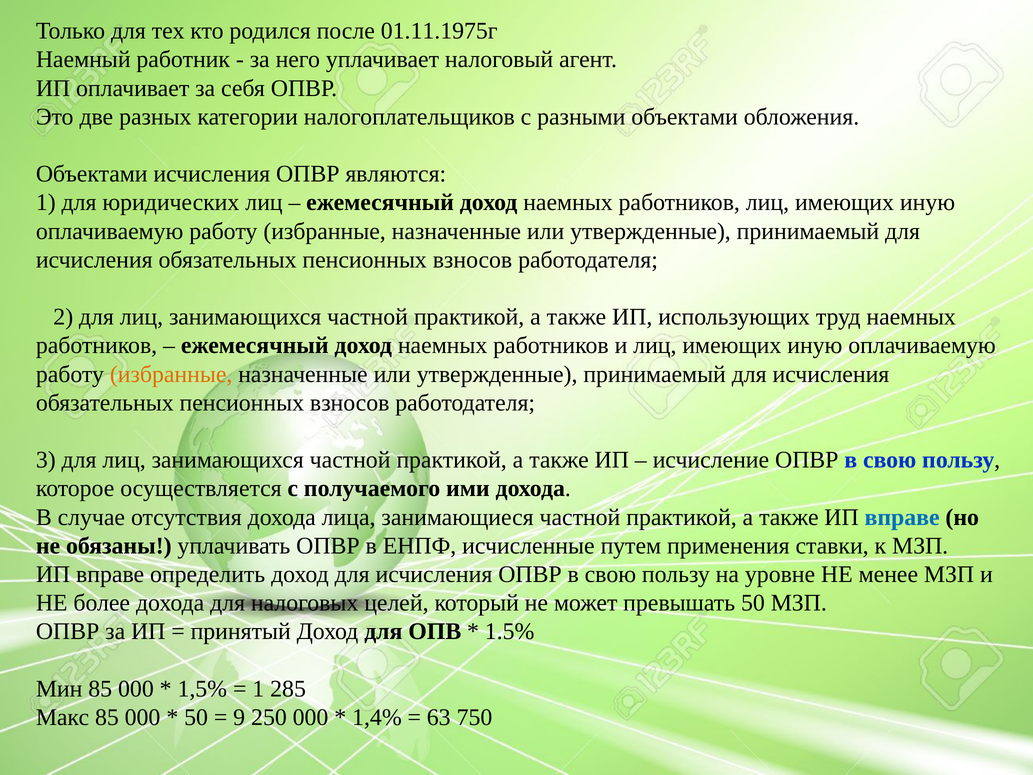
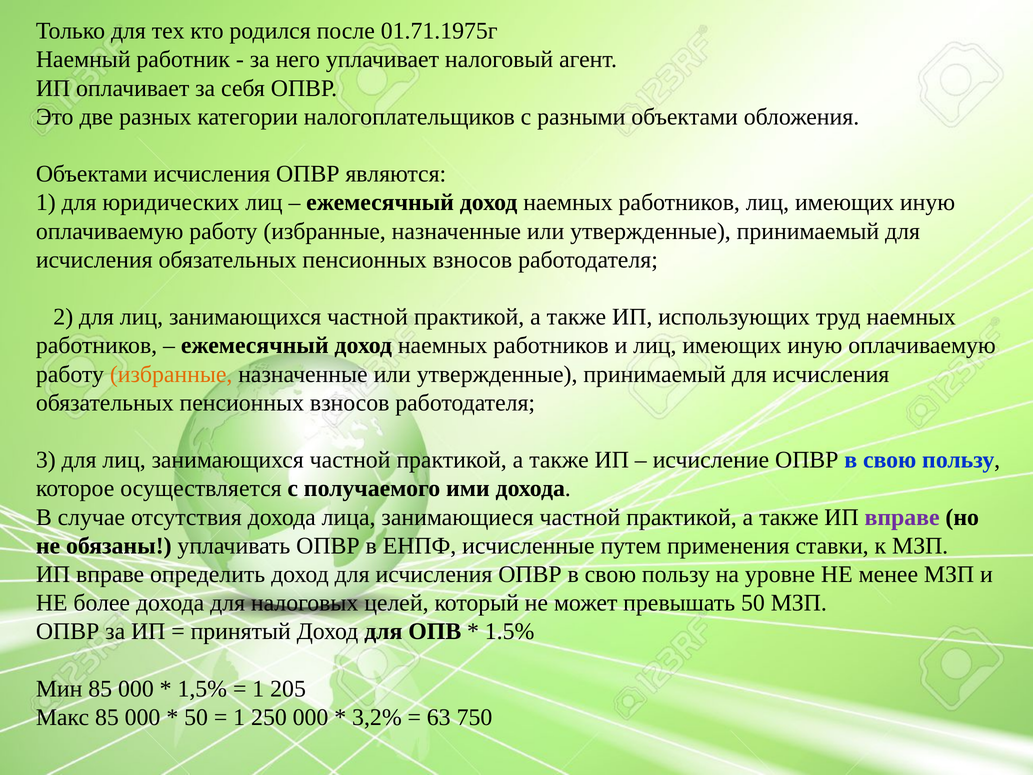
01.11.1975г: 01.11.1975г -> 01.71.1975г (439, 31)
вправе colour: blue -> purple (902, 517)
285: 285 -> 205 (288, 689)
9: 9 -> 1 (239, 717)
1,4%: 1,4% -> 3,2% (377, 717)
